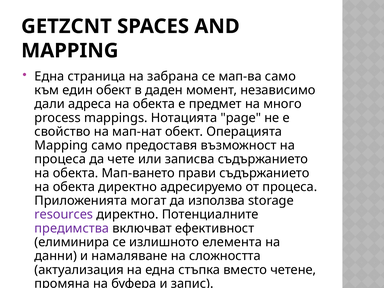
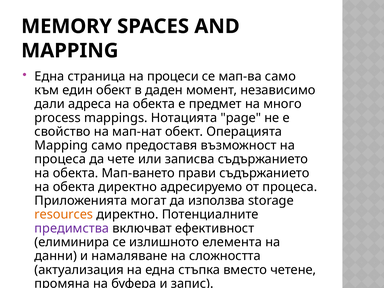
GETZCNT: GETZCNT -> MEMORY (67, 26)
забрана: забрана -> процеси (173, 76)
resources colour: purple -> orange (64, 215)
